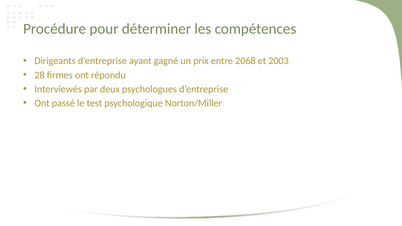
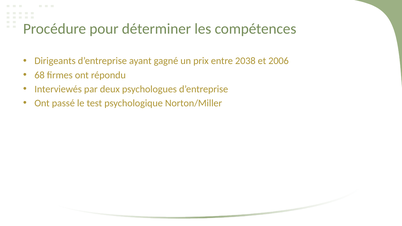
2068: 2068 -> 2038 (245, 61)
2003: 2003 -> 2006 (279, 61)
28: 28 -> 68 (40, 75)
